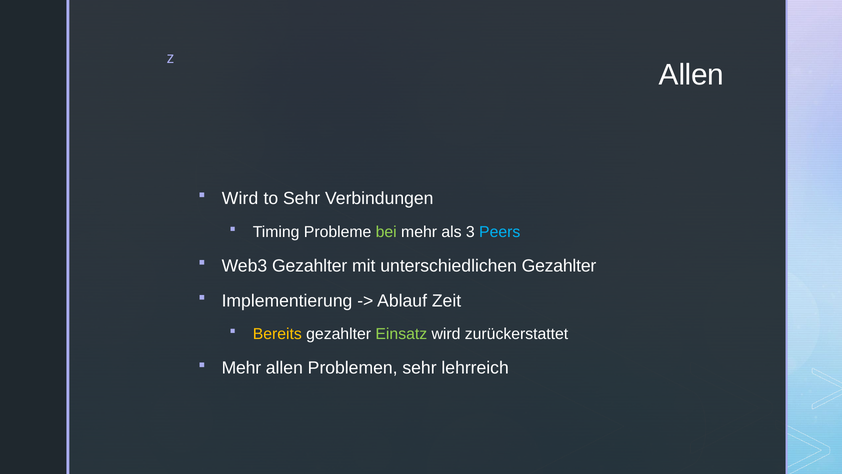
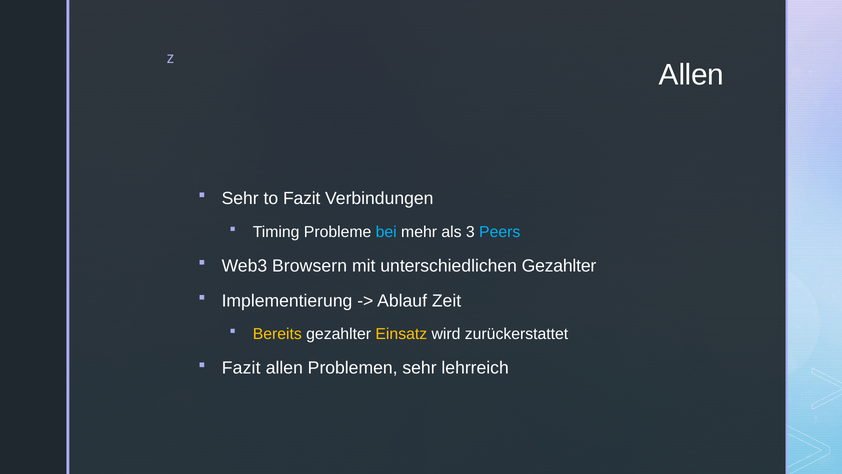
Wird: Wird -> Sehr (240, 198)
to Sehr: Sehr -> Fazit (302, 198)
bei colour: light green -> light blue (386, 232)
Web3 Gezahlter: Gezahlter -> Browsern (310, 266)
Einsatz colour: light green -> yellow (401, 334)
Mehr: Mehr -> Fazit (241, 368)
